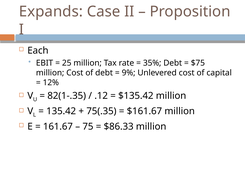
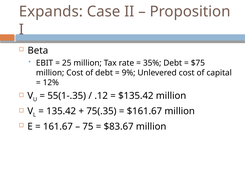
Each: Each -> Beta (38, 50)
82(1-.35: 82(1-.35 -> 55(1-.35 (67, 96)
$86.33: $86.33 -> $83.67 (119, 126)
